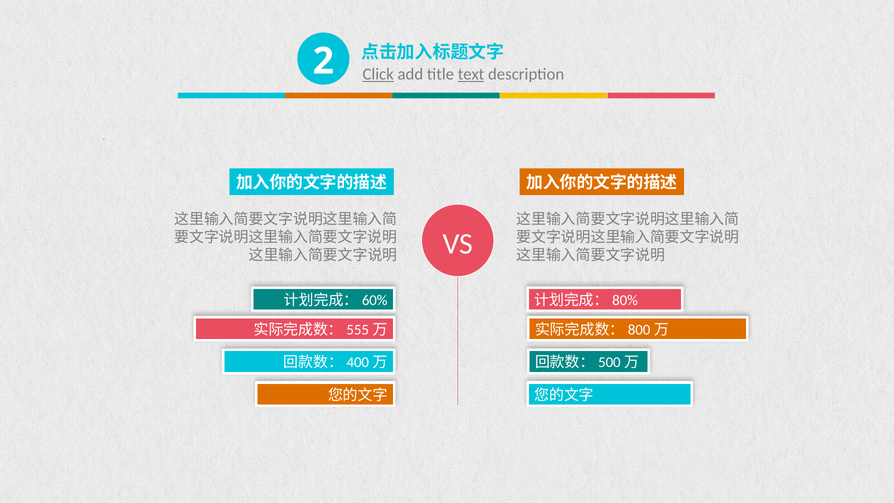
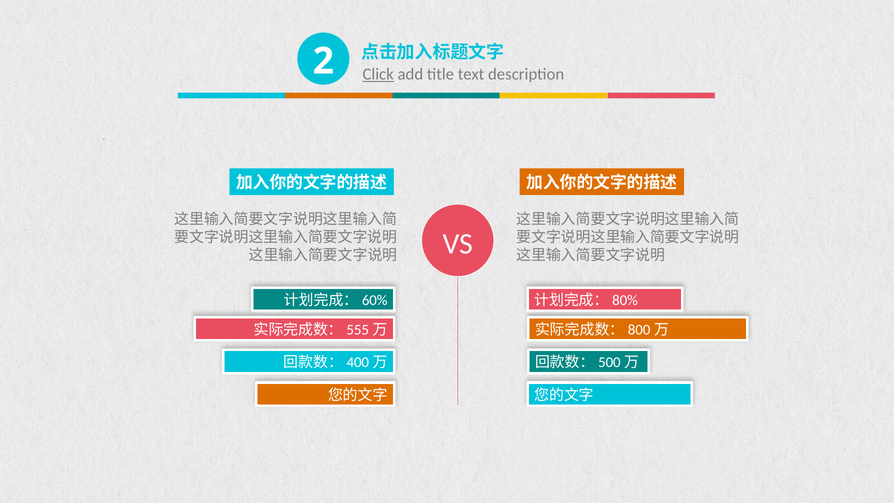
text underline: present -> none (471, 74)
